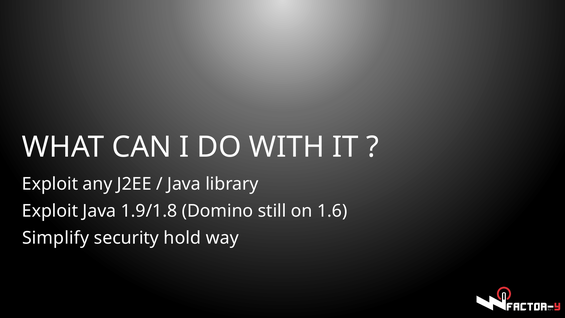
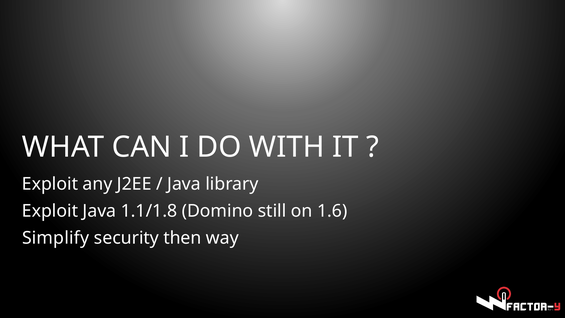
1.9/1.8: 1.9/1.8 -> 1.1/1.8 (149, 211)
hold: hold -> then (182, 238)
